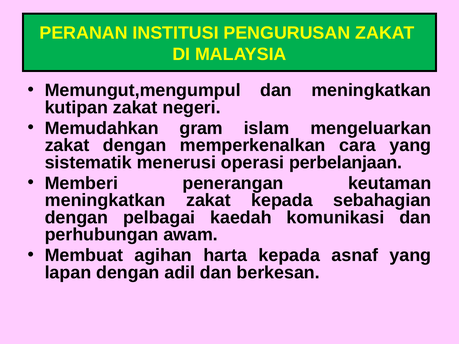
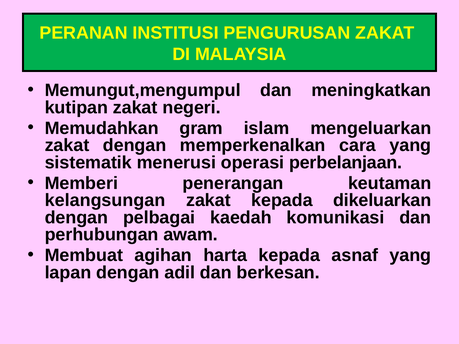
meningkatkan: meningkatkan -> kelangsungan (105, 200)
sebahagian: sebahagian -> dikeluarkan (382, 200)
